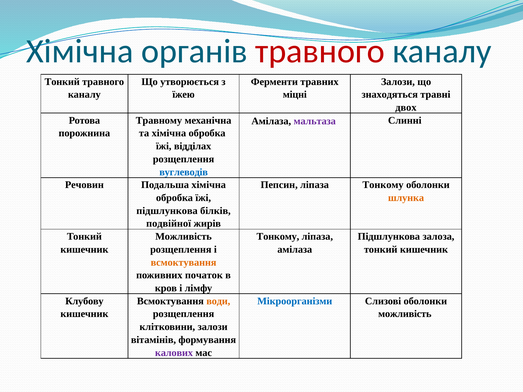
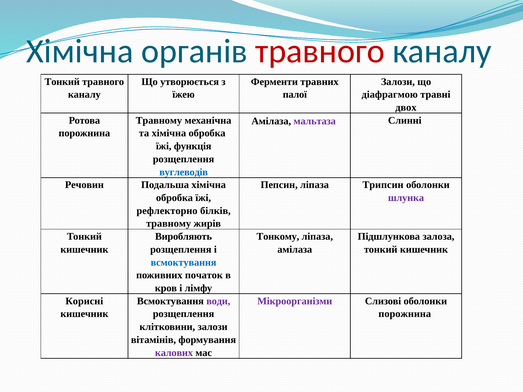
міцні: міцні -> палої (295, 95)
знаходяться: знаходяться -> діафрагмою (390, 95)
відділах: відділах -> функція (193, 146)
ліпаза Тонкому: Тонкому -> Трипсин (383, 185)
шлунка colour: orange -> purple (406, 198)
підшлункова: підшлункова -> рефлекторно (167, 211)
подвійної: подвійної -> травному (169, 224)
Можливість: Можливість -> Виробляють (184, 237)
всмоктування colour: orange -> blue (184, 263)
Клубову: Клубову -> Корисні (84, 301)
води colour: orange -> purple (218, 301)
Мікроорганізми colour: blue -> purple (295, 301)
можливість: можливість -> порожнина (405, 314)
